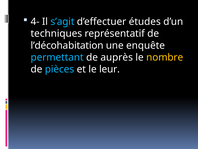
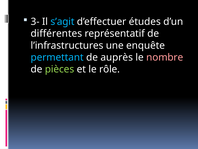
4-: 4- -> 3- (35, 22)
techniques: techniques -> différentes (56, 33)
l’décohabitation: l’décohabitation -> l’infrastructures (67, 45)
nombre colour: yellow -> pink (165, 57)
pièces colour: light blue -> light green (60, 69)
leur: leur -> rôle (110, 69)
